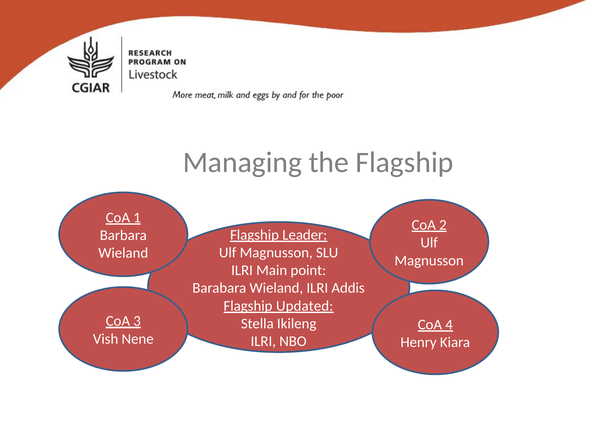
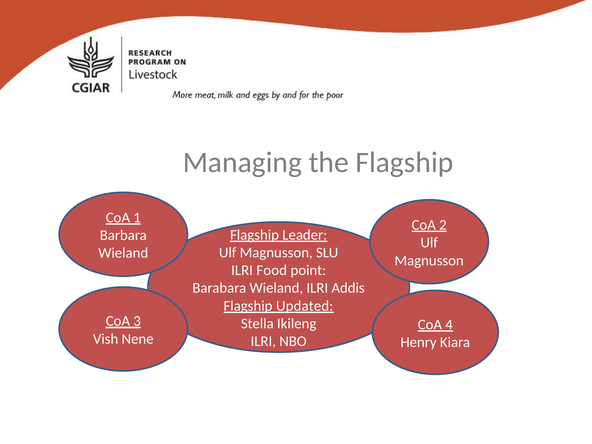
Main: Main -> Food (272, 270)
